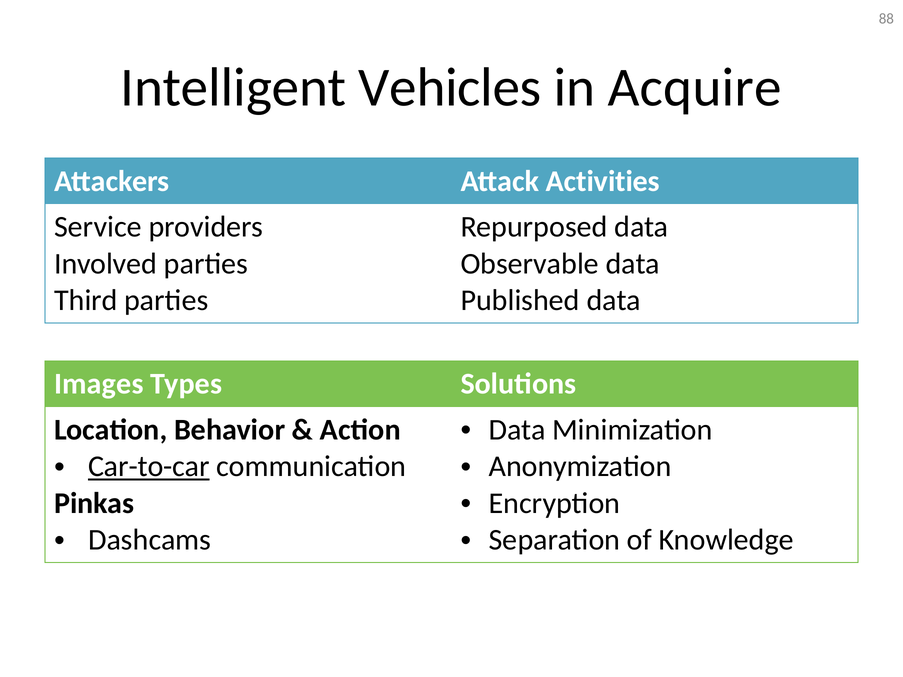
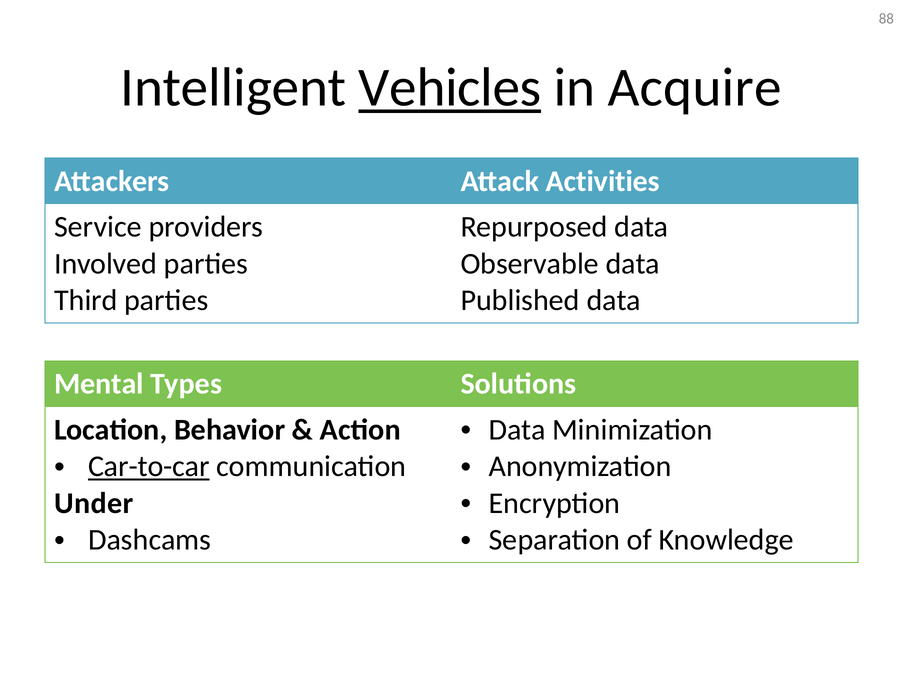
Vehicles underline: none -> present (450, 87)
Images: Images -> Mental (99, 384)
Pinkas: Pinkas -> Under (94, 503)
